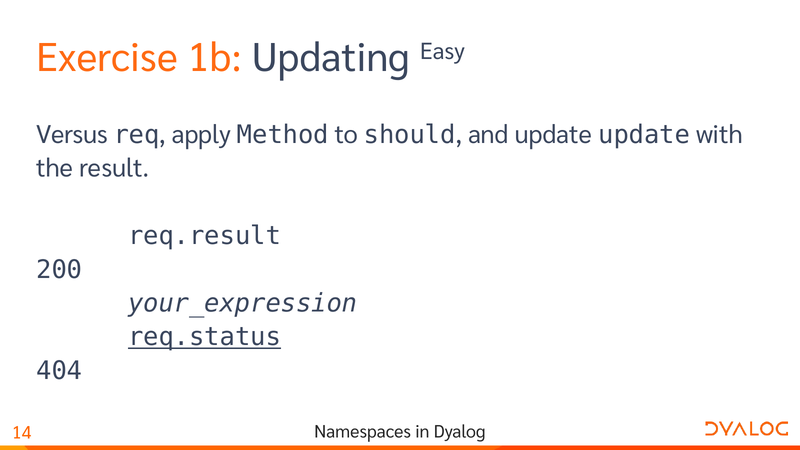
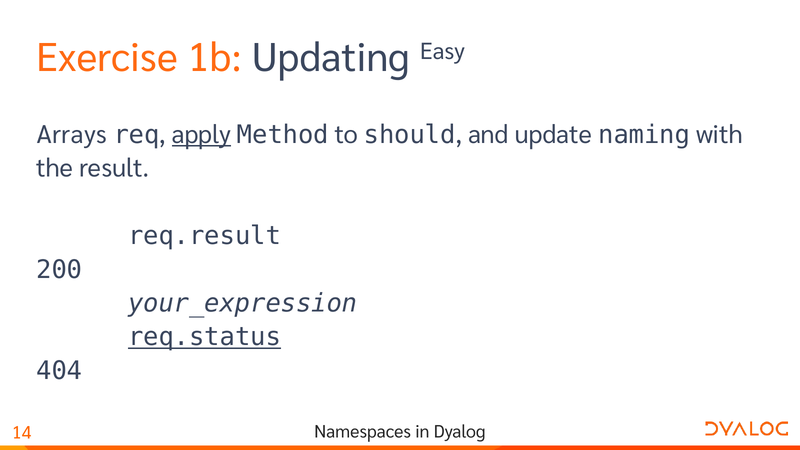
Versus: Versus -> Arrays (72, 135)
apply underline: none -> present (201, 135)
update update: update -> naming (644, 135)
